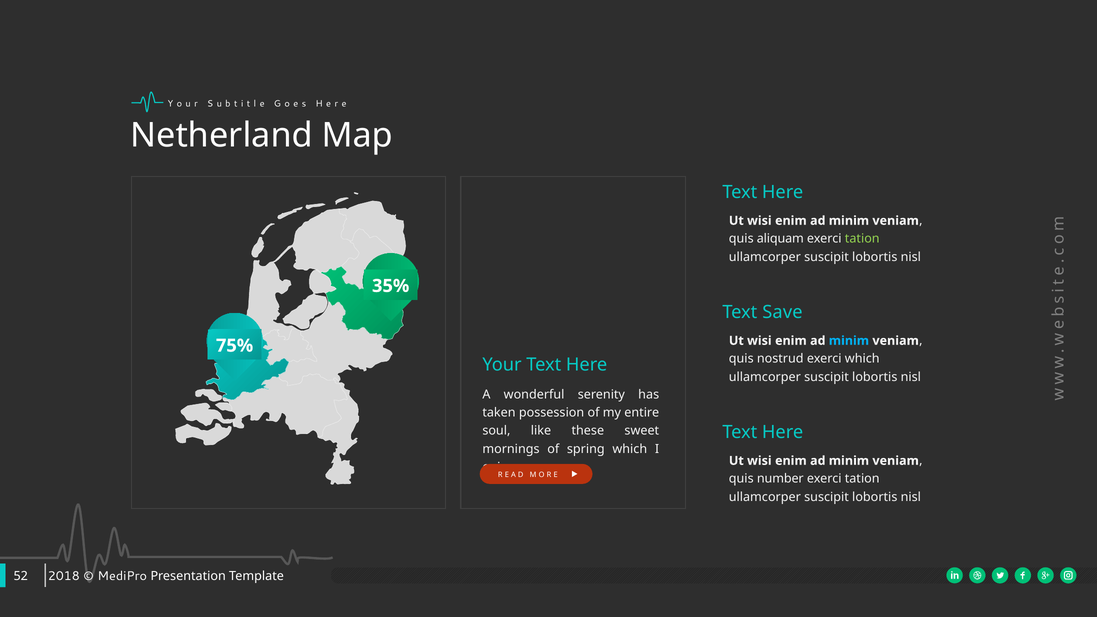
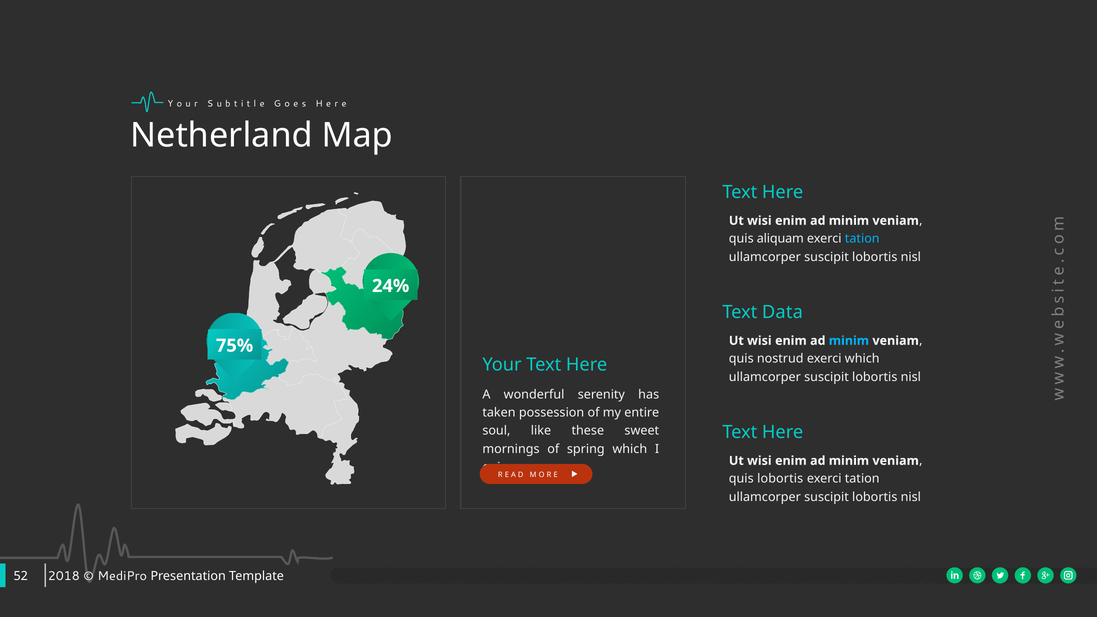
tation colour: light green -> light blue (862, 239)
35%: 35% -> 24% (391, 286)
Save: Save -> Data (782, 312)
quis number: number -> lobortis (780, 479)
